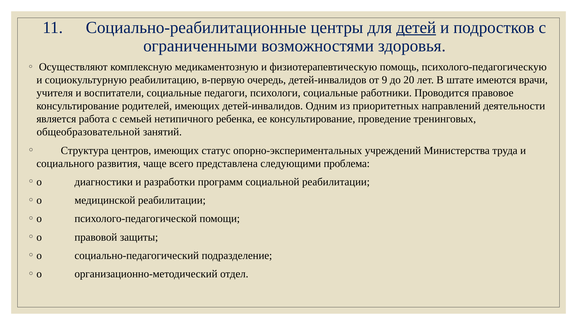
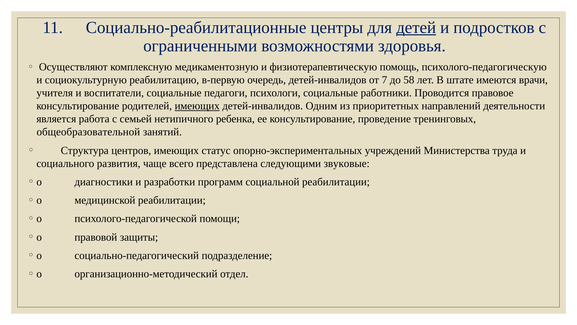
9: 9 -> 7 (385, 80)
20: 20 -> 58 (409, 80)
имеющих underline: none -> present (197, 106)
проблема: проблема -> звуковые (347, 163)
